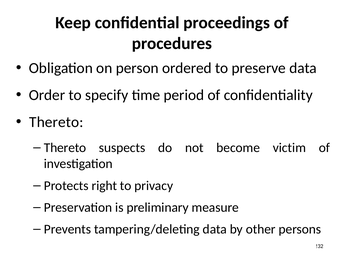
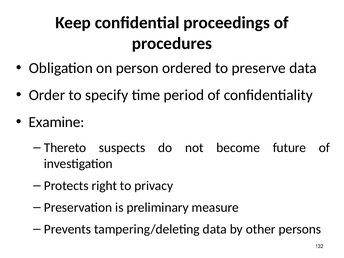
Thereto: Thereto -> Examine (56, 122)
victim: victim -> future (289, 148)
